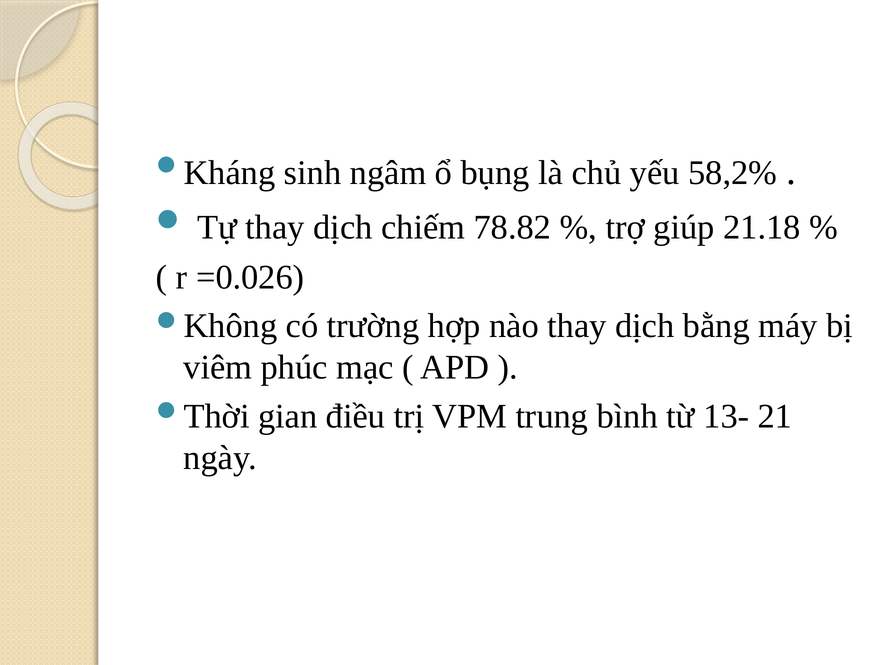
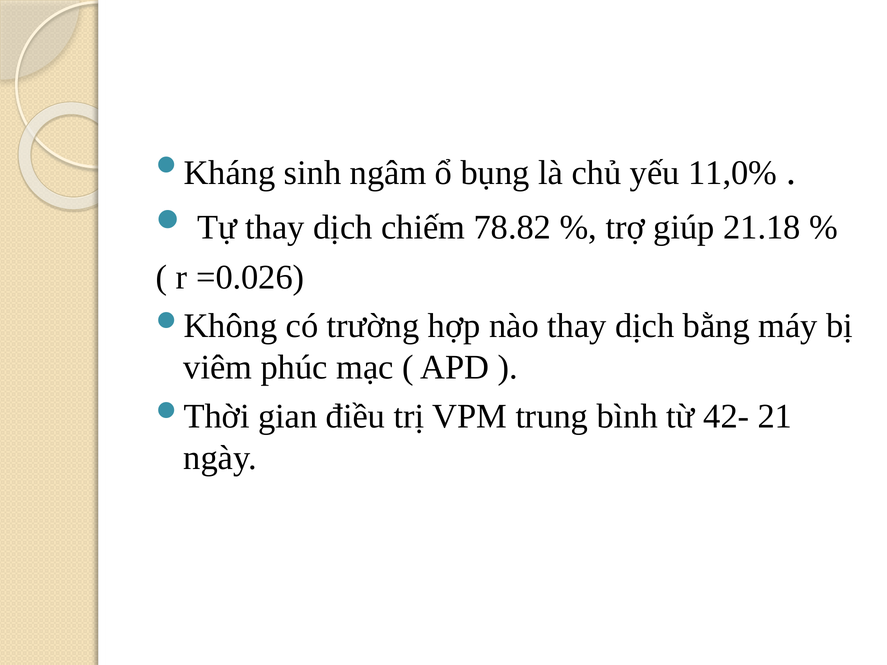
58,2%: 58,2% -> 11,0% (733, 173)
13-: 13- -> 42- (726, 416)
